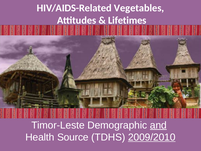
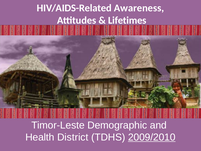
Vegetables: Vegetables -> Awareness (139, 8)
and underline: present -> none (158, 125)
Source: Source -> District (73, 137)
